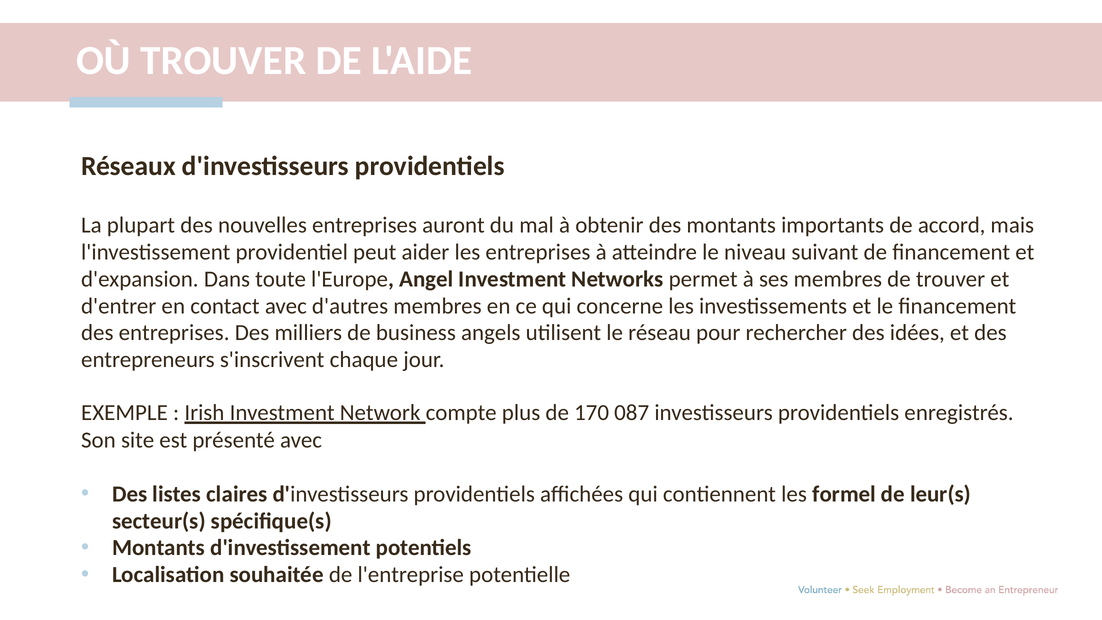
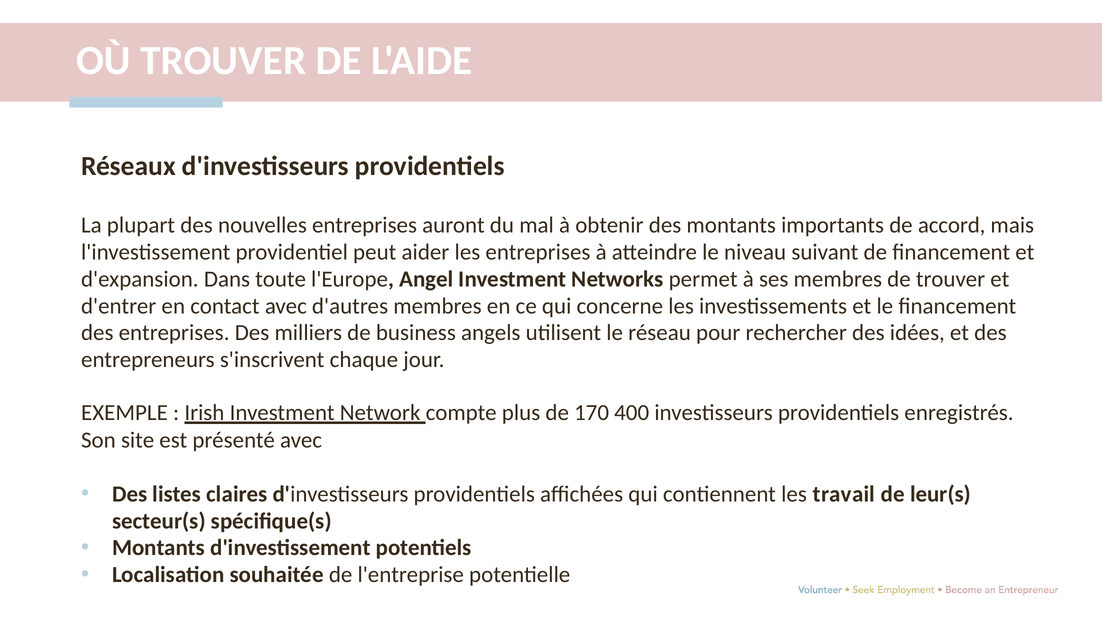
087: 087 -> 400 (632, 413)
formel: formel -> travail (844, 494)
